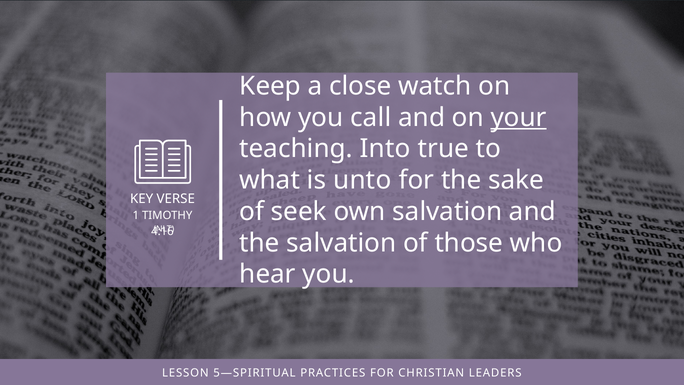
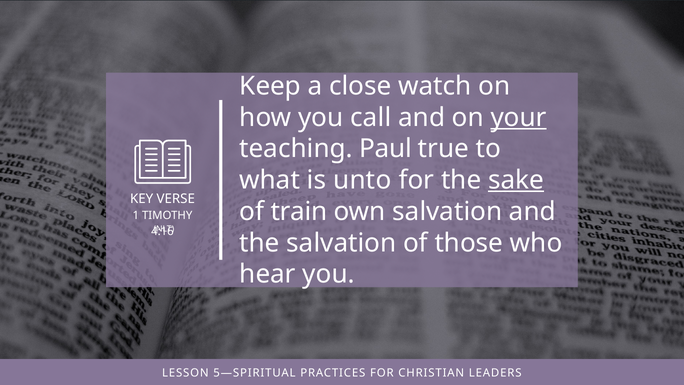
Into: Into -> Paul (385, 149)
sake underline: none -> present (516, 180)
seek: seek -> train (299, 211)
